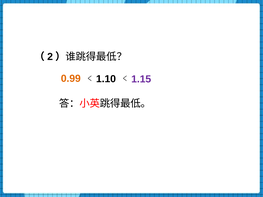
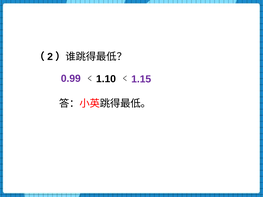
0.99 colour: orange -> purple (71, 79)
